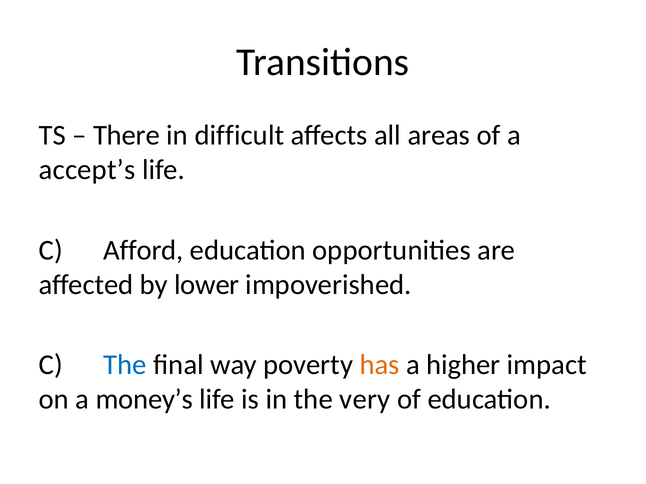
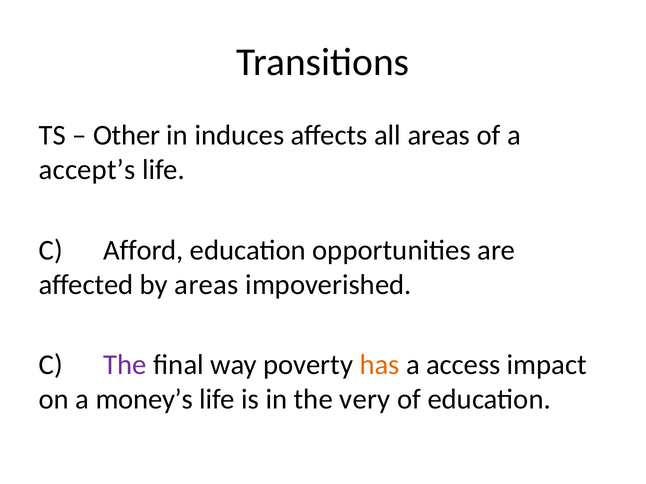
There: There -> Other (127, 136)
difficult: difficult -> induces (239, 136)
by lower: lower -> areas (207, 285)
The colour: blue -> purple (125, 365)
higher: higher -> access (463, 365)
